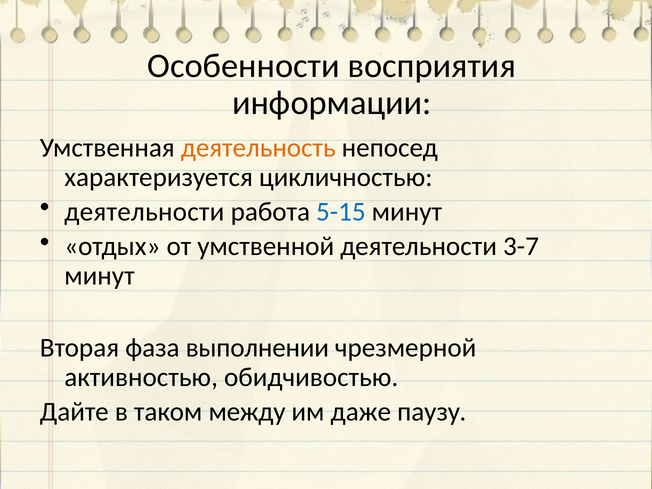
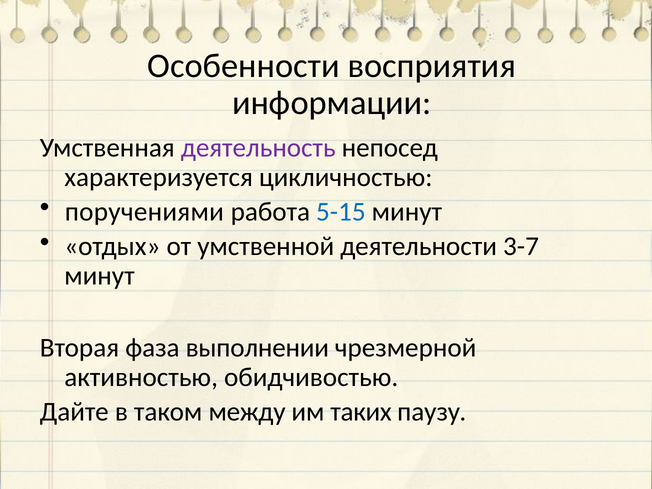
деятельность colour: orange -> purple (258, 148)
деятельности: деятельности -> поручениями (144, 212)
даже: даже -> таких (361, 412)
